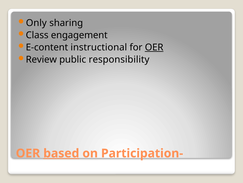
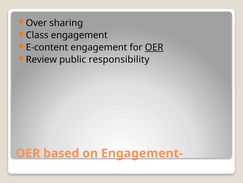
Only: Only -> Over (36, 23)
E-content instructional: instructional -> engagement (99, 47)
based underline: present -> none (61, 153)
Participation-: Participation- -> Engagement- (142, 153)
